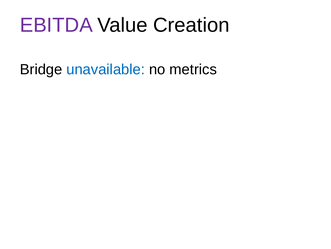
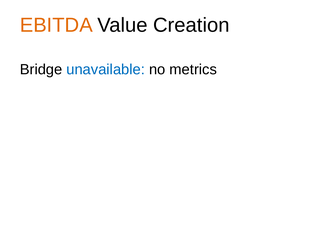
EBITDA colour: purple -> orange (56, 25)
